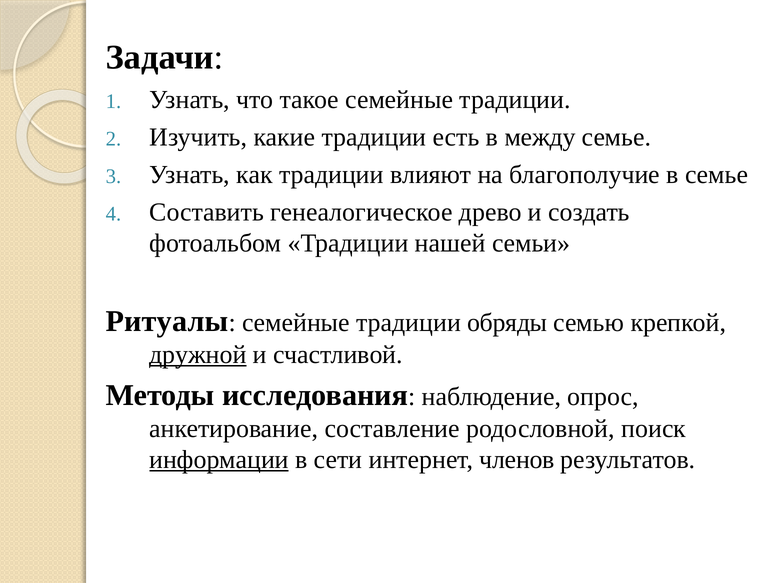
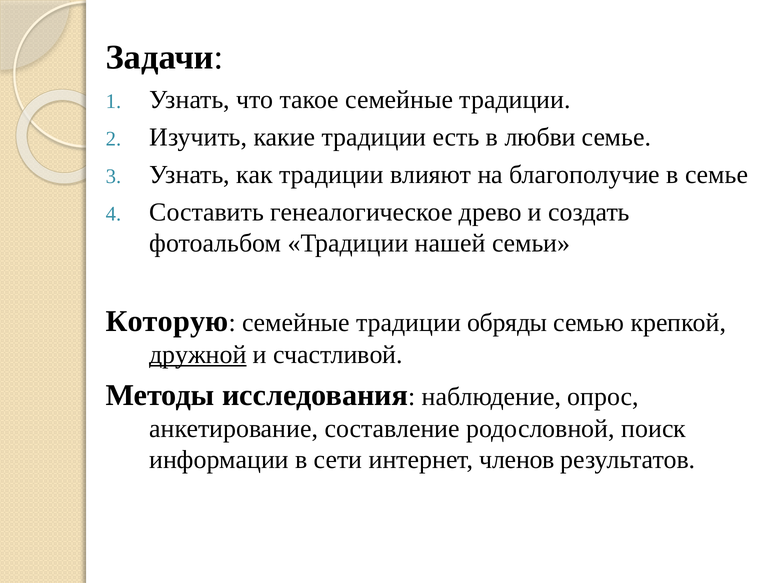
между: между -> любви (540, 137)
Ритуалы: Ритуалы -> Которую (167, 321)
информации underline: present -> none (219, 460)
